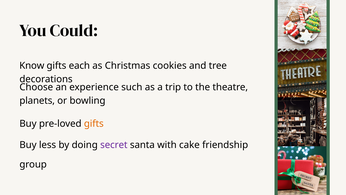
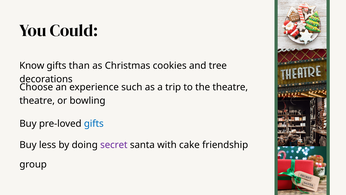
each: each -> than (79, 66)
planets: planets -> theatre (37, 101)
gifts colour: orange -> blue (94, 123)
